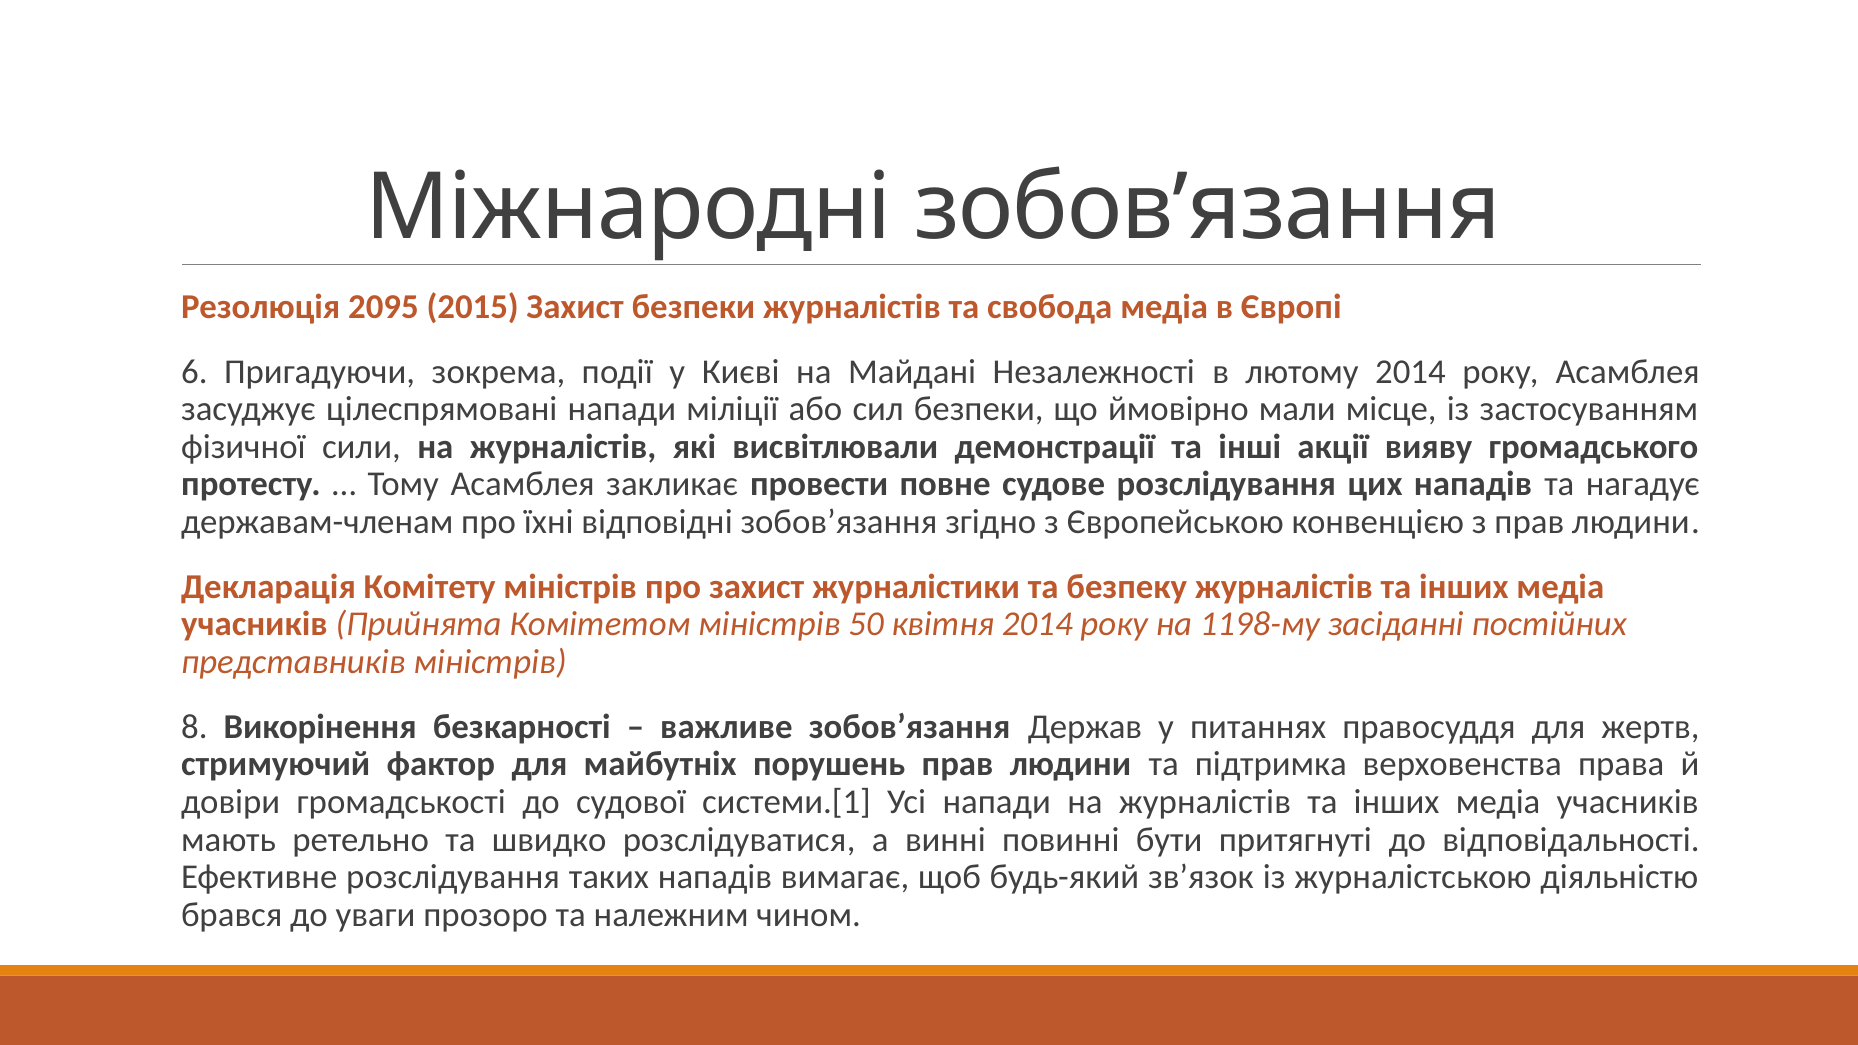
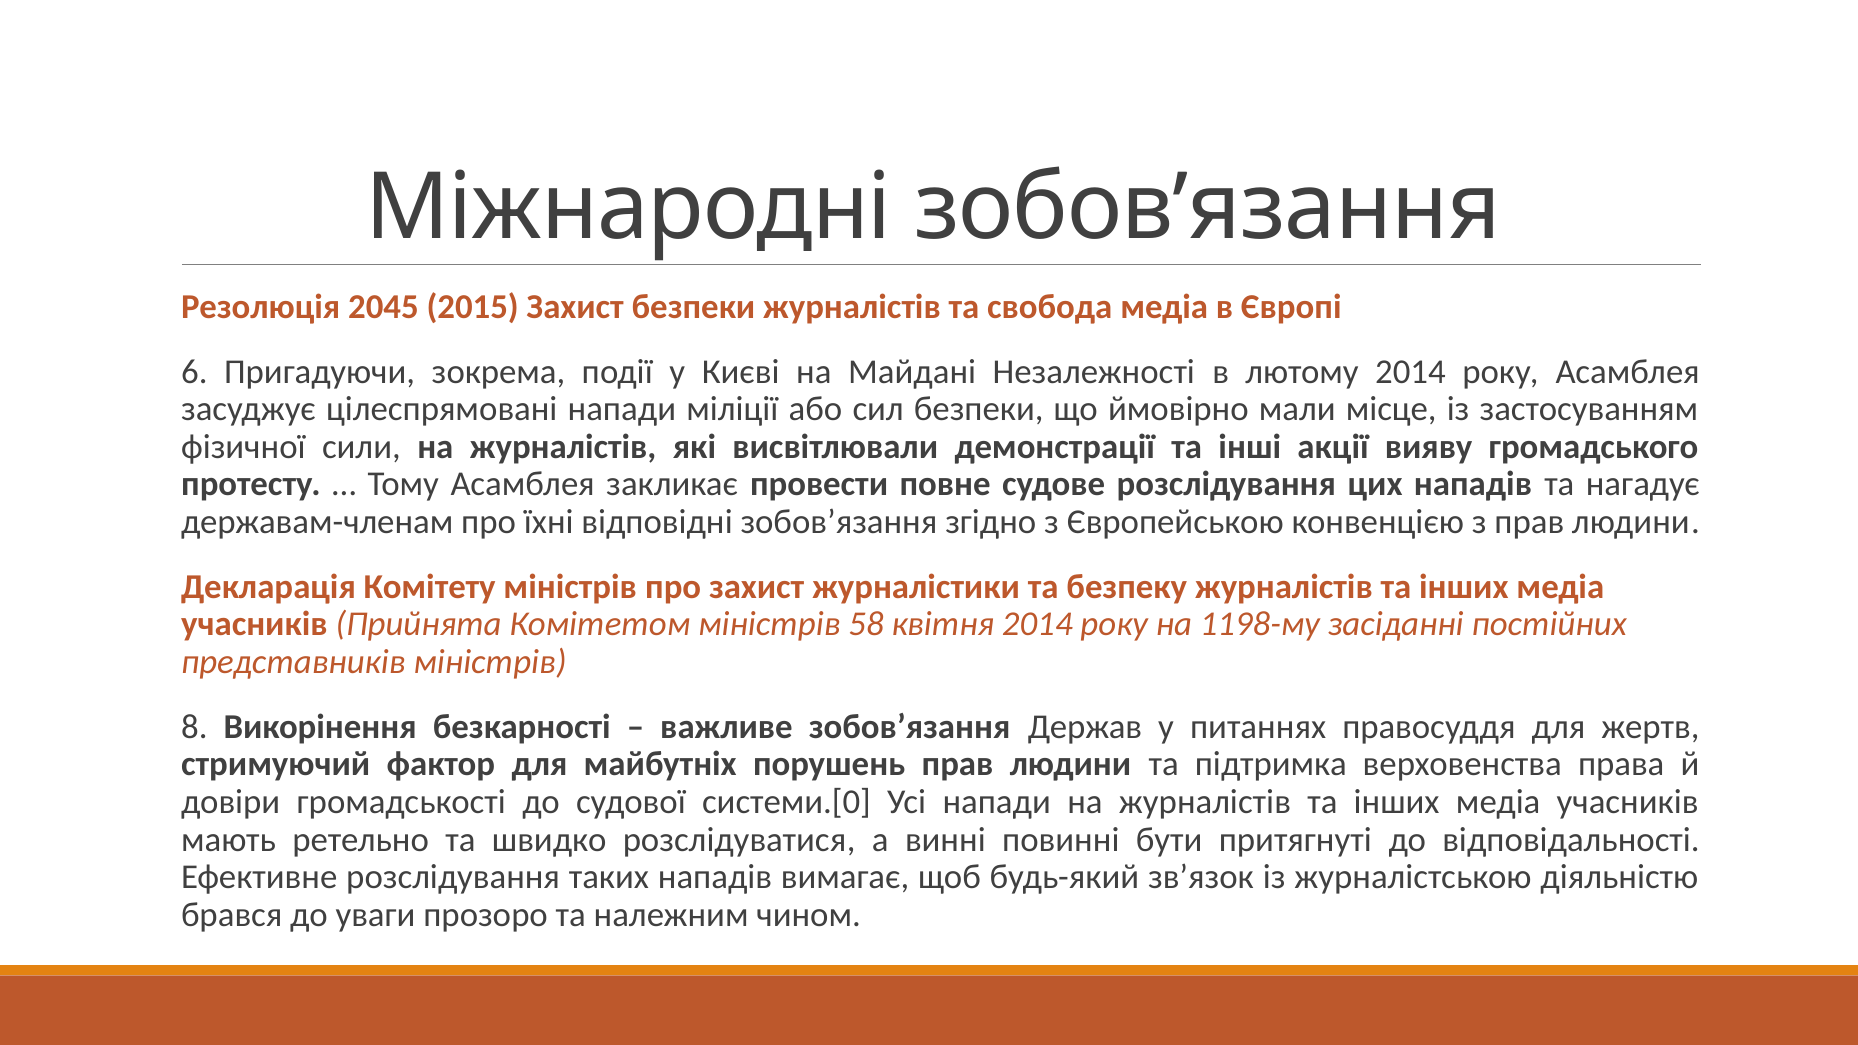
2095: 2095 -> 2045 (383, 307)
50: 50 -> 58 (866, 625)
системи.[1: системи.[1 -> системи.[0 (786, 802)
